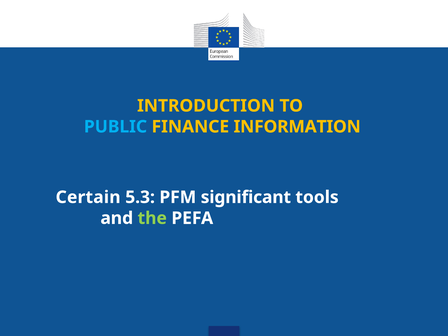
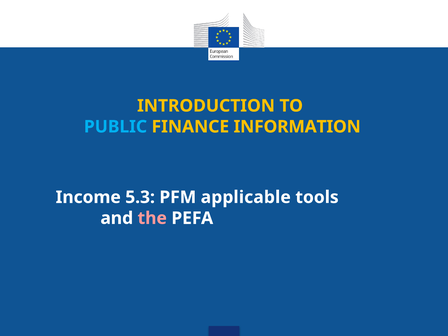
Certain: Certain -> Income (88, 197)
significant: significant -> applicable (246, 197)
the colour: light green -> pink (152, 218)
